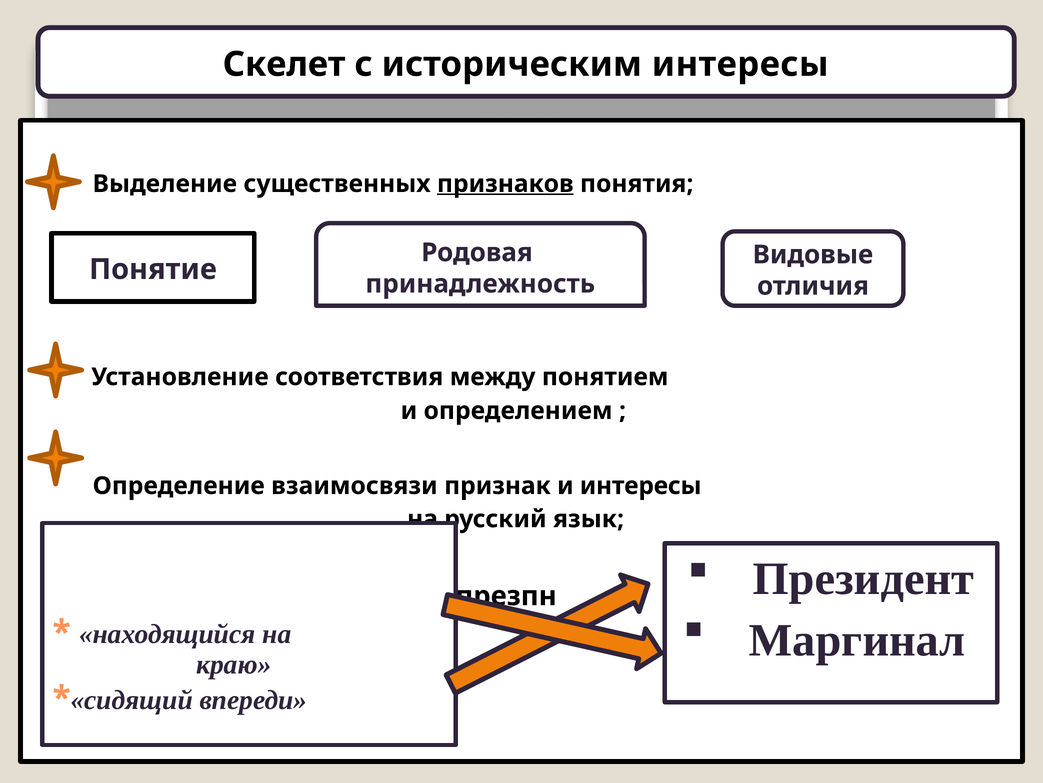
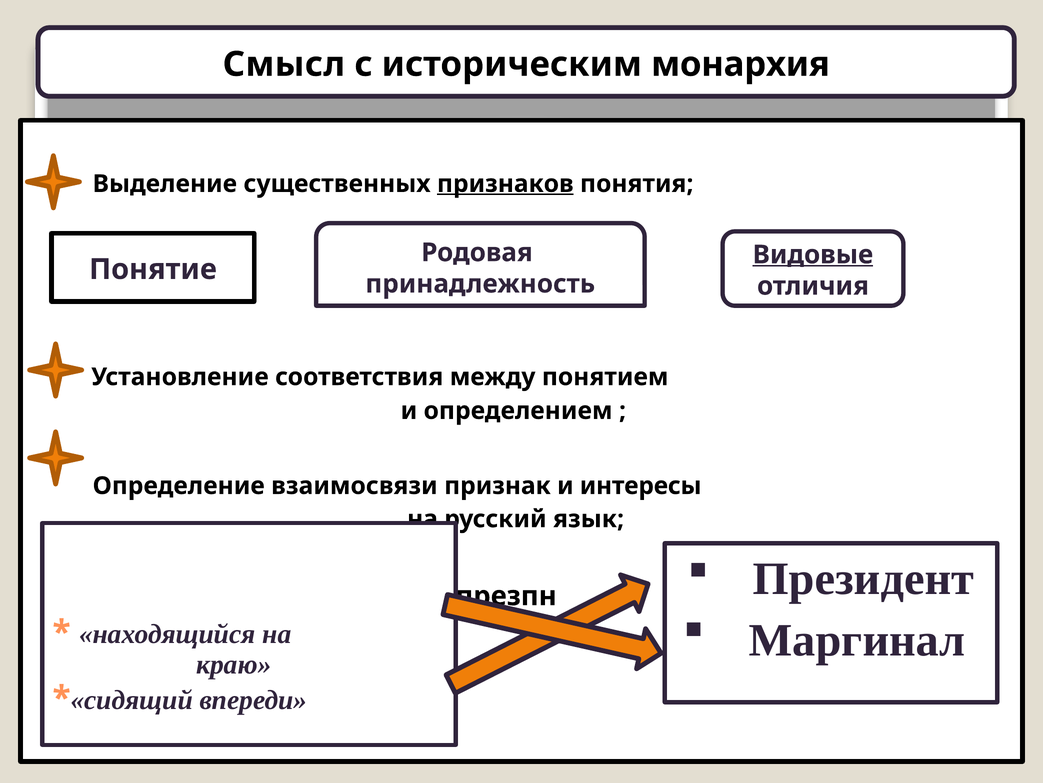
Скелет: Скелет -> Смысл (284, 64)
историческим интересы: интересы -> монархия (740, 64)
Видовые underline: none -> present (813, 254)
